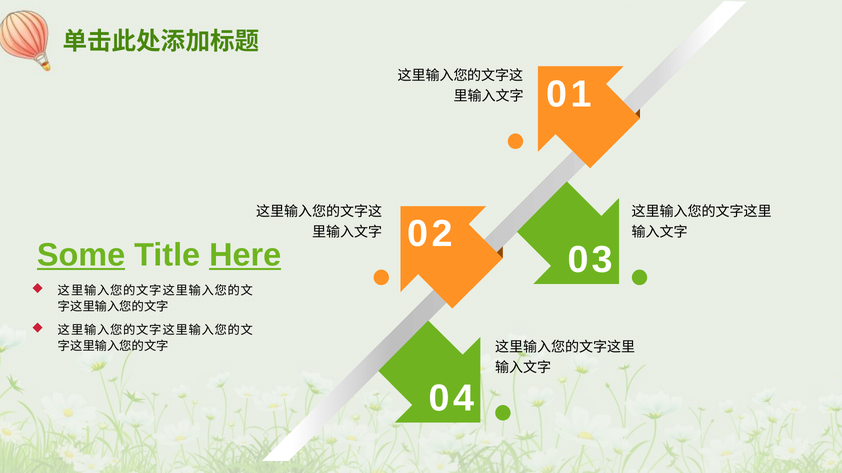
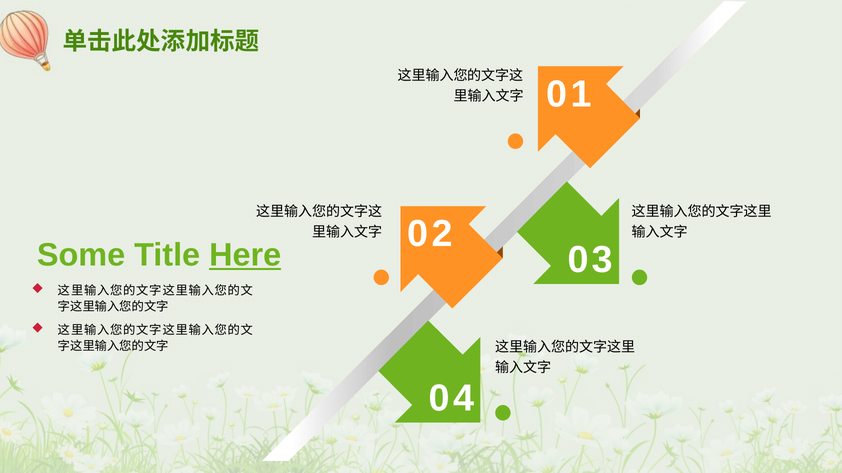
Some underline: present -> none (81, 256)
